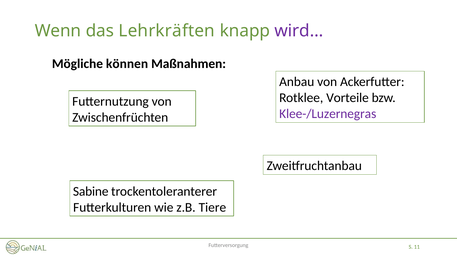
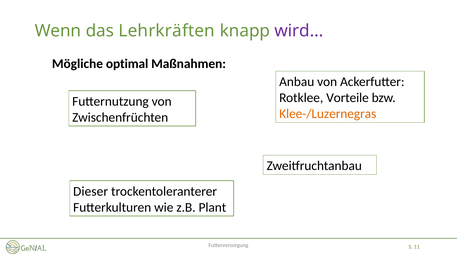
können: können -> optimal (127, 64)
Klee-/Luzernegras colour: purple -> orange (328, 114)
Sabine: Sabine -> Dieser (91, 191)
Tiere: Tiere -> Plant (212, 207)
